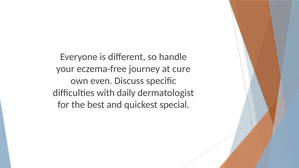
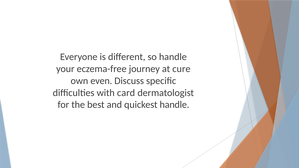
daily: daily -> card (126, 93)
quickest special: special -> handle (174, 105)
